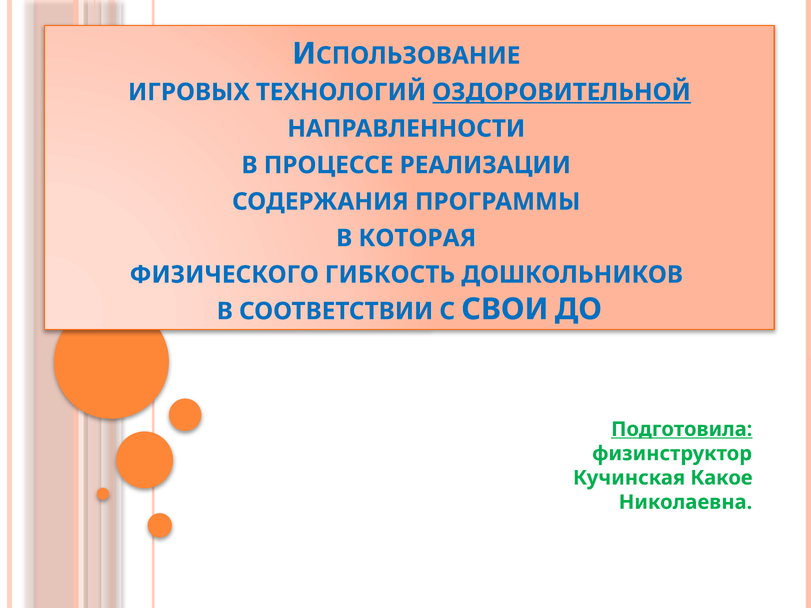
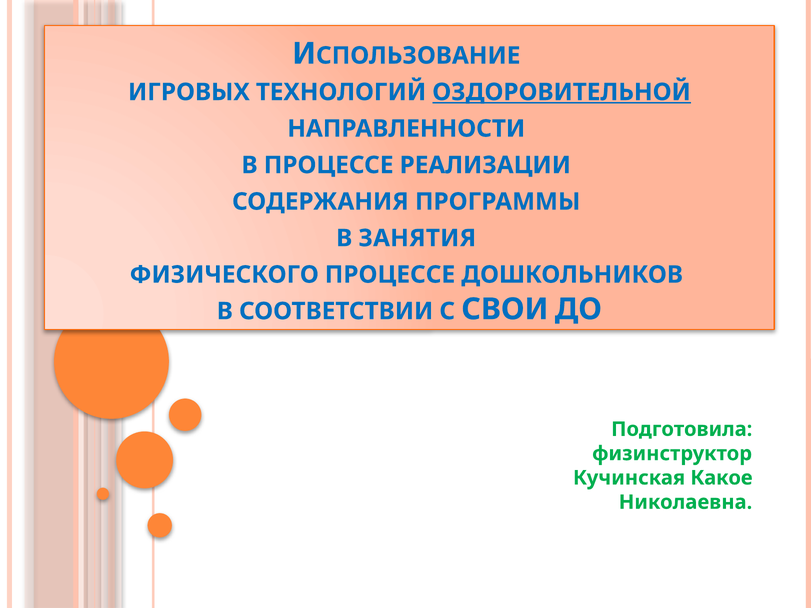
КОТОРАЯ: КОТОРАЯ -> ЗАНЯТИЯ (417, 238)
ФИЗИЧЕСКОГО ГИБКОСТЬ: ГИБКОСТЬ -> ПРОЦЕССЕ (390, 275)
Подготовила underline: present -> none (682, 429)
